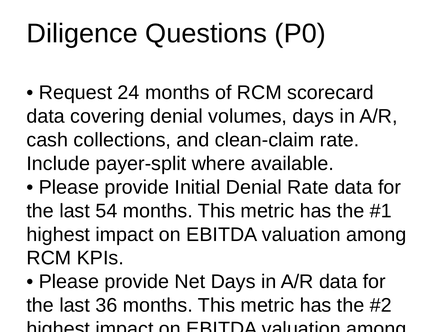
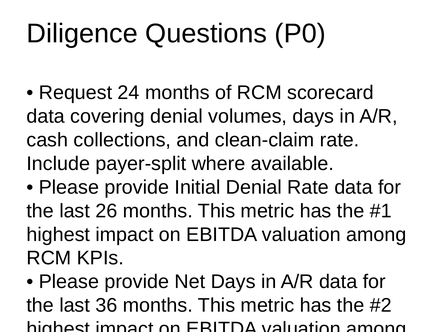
54: 54 -> 26 (106, 211)
